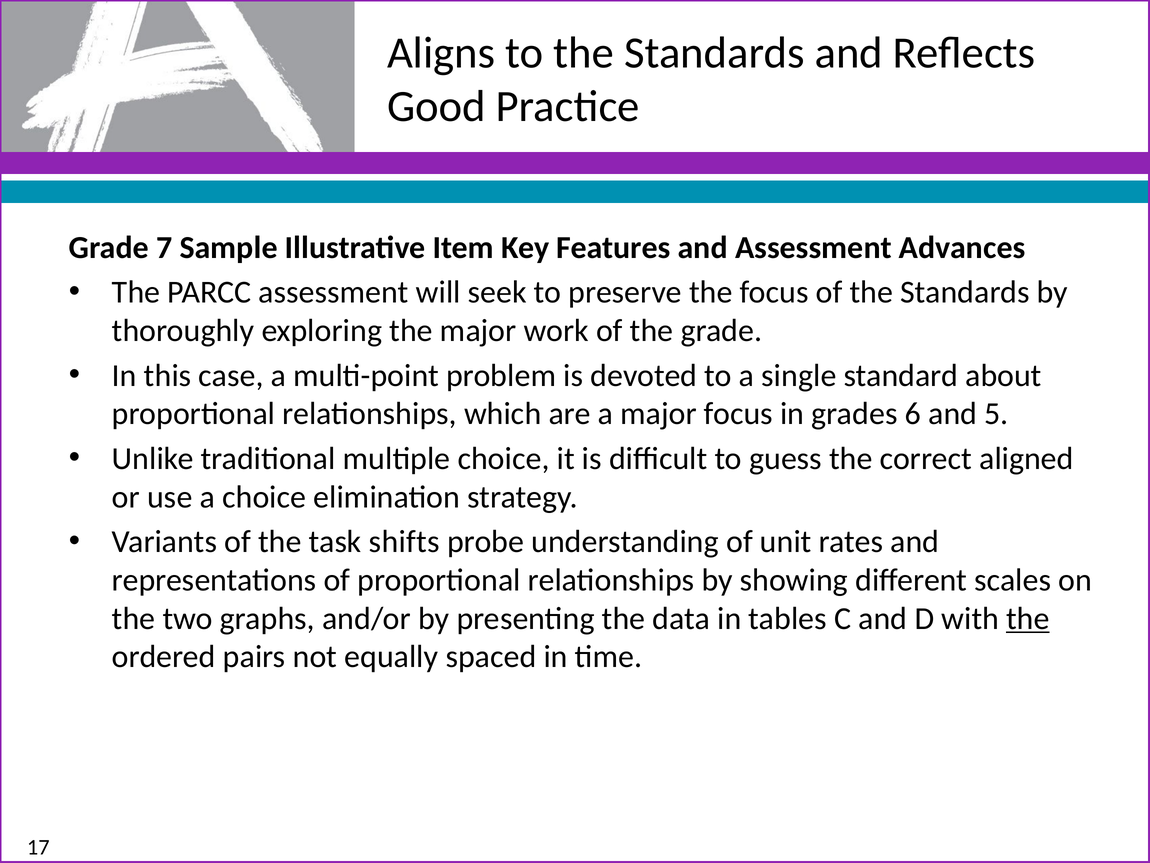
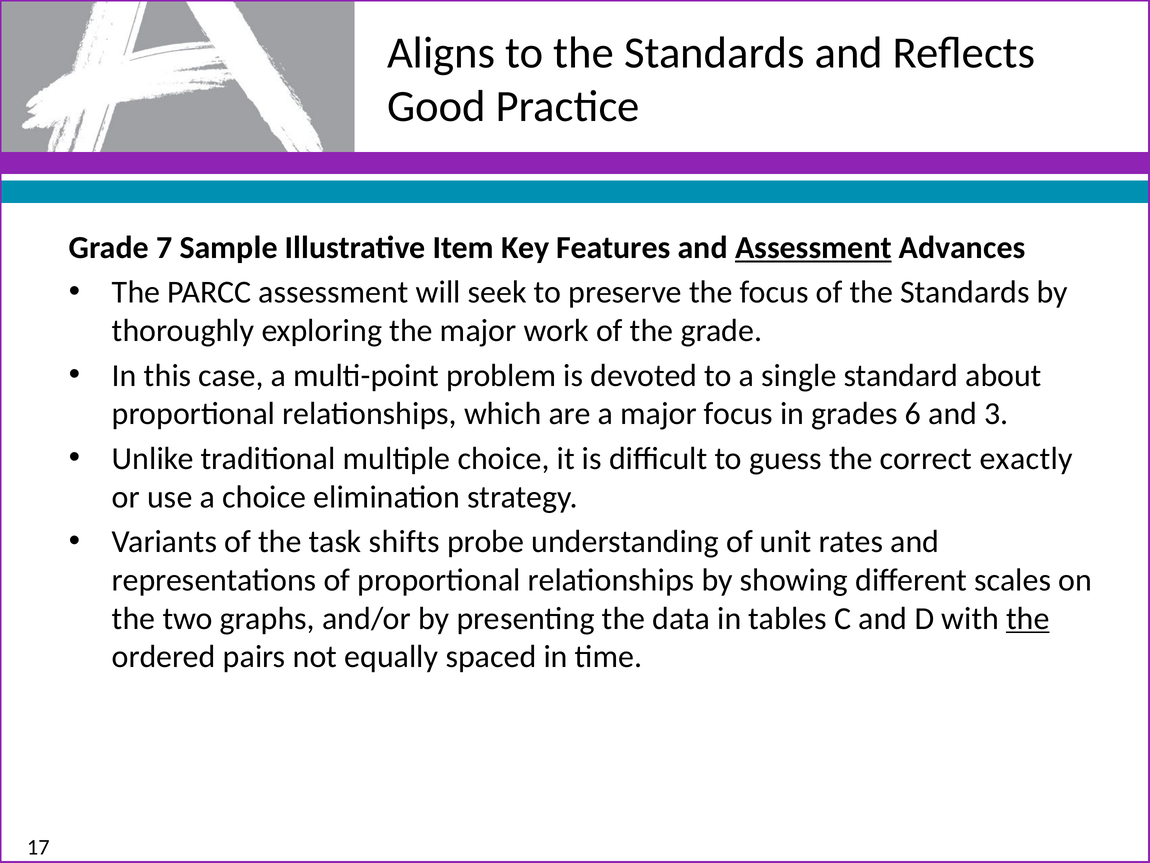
Assessment underline: none -> present (813, 247)
5: 5 -> 3 (996, 414)
aligned: aligned -> exactly (1026, 458)
